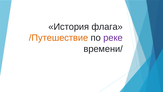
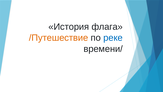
реке colour: purple -> blue (113, 38)
